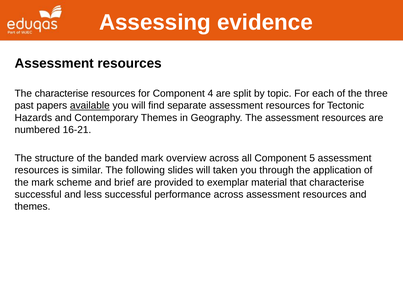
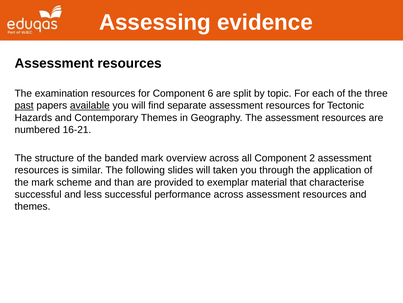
The characterise: characterise -> examination (62, 93)
4: 4 -> 6 (210, 93)
past underline: none -> present (24, 105)
5: 5 -> 2 (312, 158)
brief: brief -> than (124, 182)
